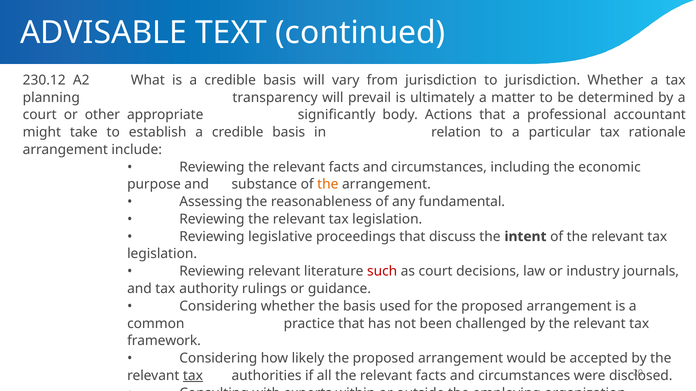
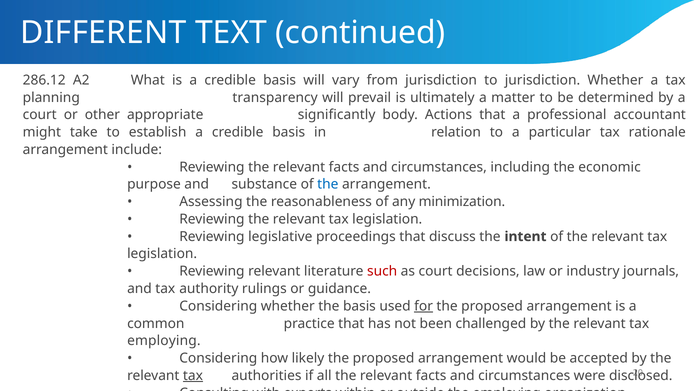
ADVISABLE: ADVISABLE -> DIFFERENT (103, 33)
230.12: 230.12 -> 286.12 (44, 80)
the colour: orange -> blue (328, 185)
fundamental: fundamental -> minimization (462, 202)
for underline: none -> present (424, 306)
framework: framework -> employing (164, 341)
